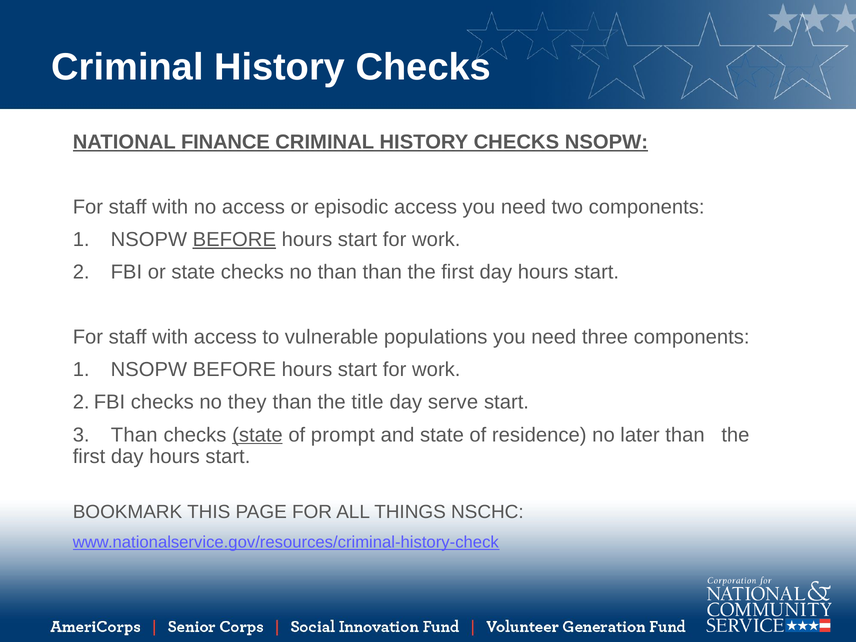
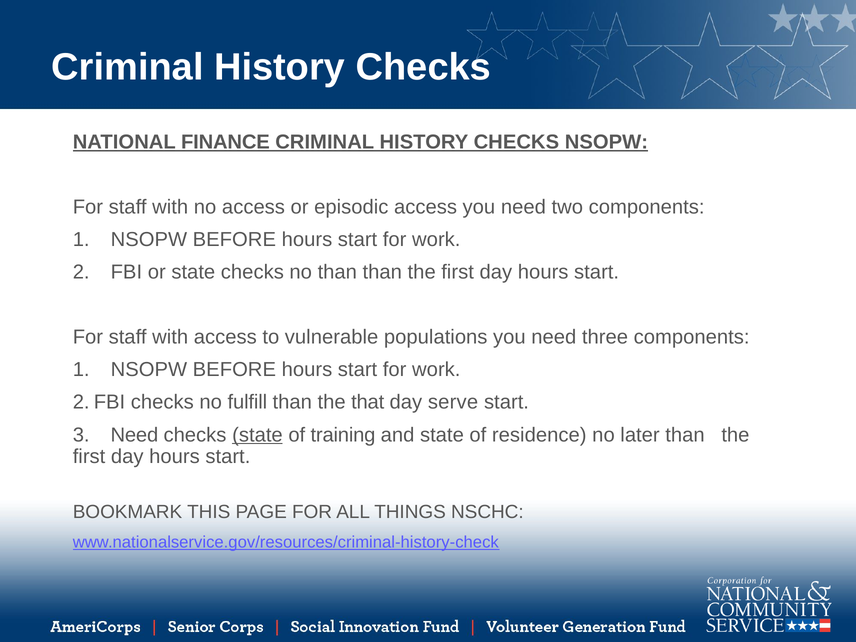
BEFORE underline: present -> none (234, 240)
they: they -> fulfill (247, 402)
title: title -> that (368, 402)
3 Than: Than -> Need (134, 435)
prompt: prompt -> training (343, 435)
